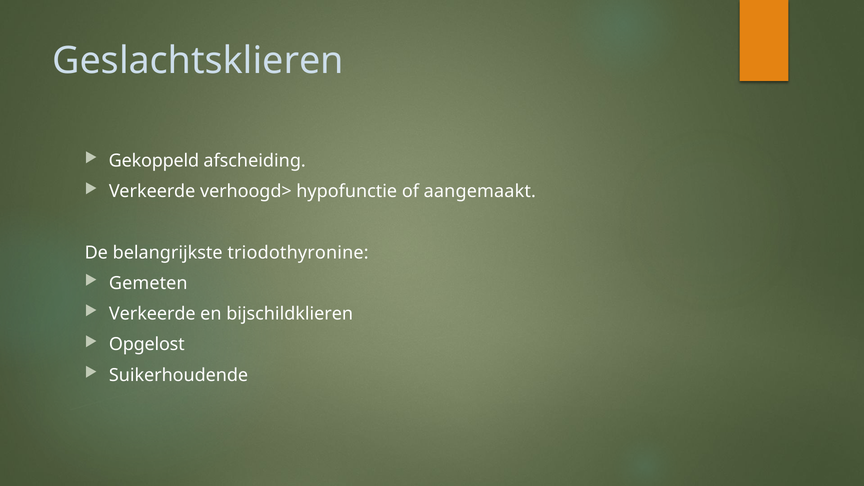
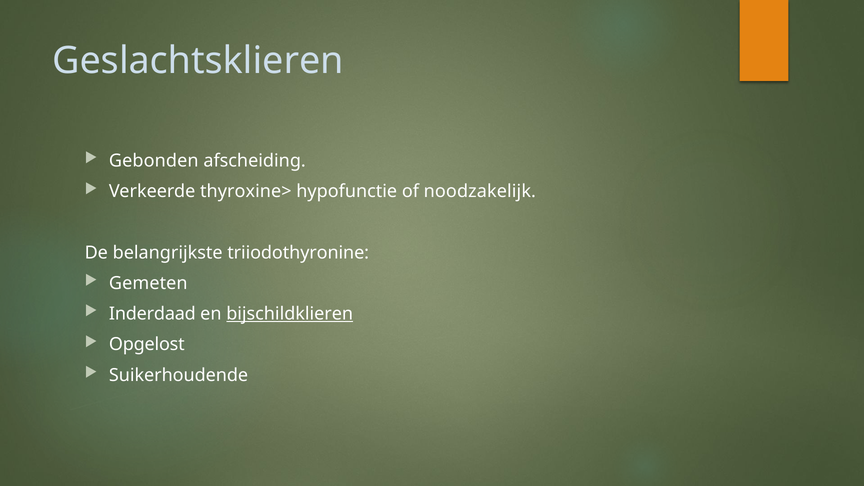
Gekoppeld: Gekoppeld -> Gebonden (154, 161)
verhoogd>: verhoogd> -> thyroxine> (246, 191)
aangemaakt: aangemaakt -> noodzakelijk (480, 191)
triodothyronine: triodothyronine -> triiodothyronine (298, 253)
Verkeerde: Verkeerde -> Inderdaad (152, 314)
bijschildklieren underline: none -> present (290, 314)
